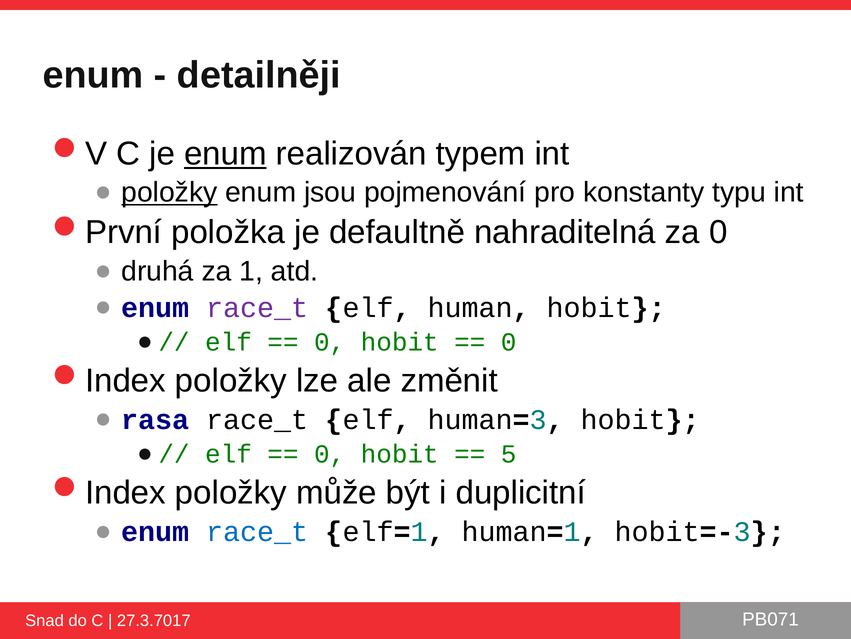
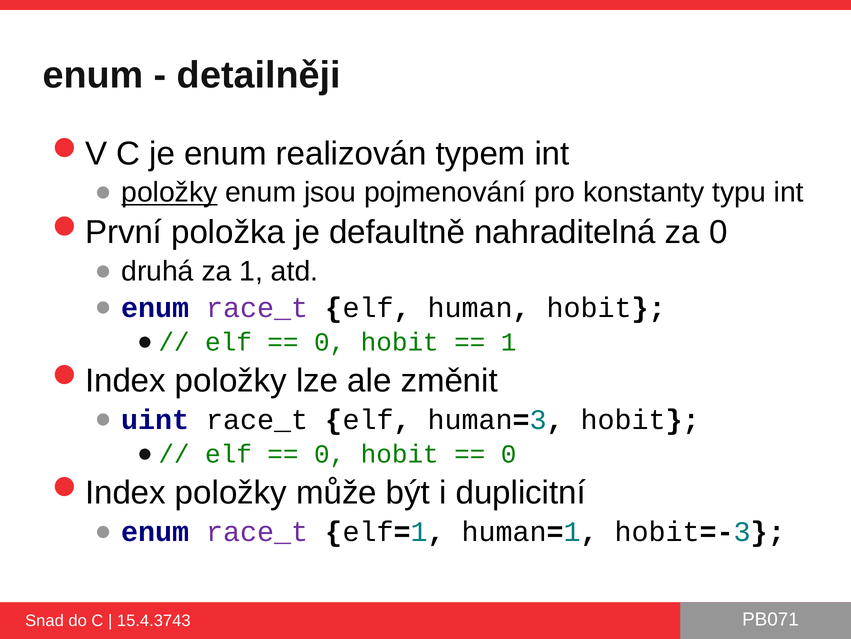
enum underline: present -> none (225, 153)
0: 0 -> 1 (509, 342)
rasa: rasa -> uint (155, 419)
5: 5 -> 0 (509, 454)
race_t colour: blue -> purple (257, 531)
27.3.7017: 27.3.7017 -> 15.4.3743 (154, 620)
